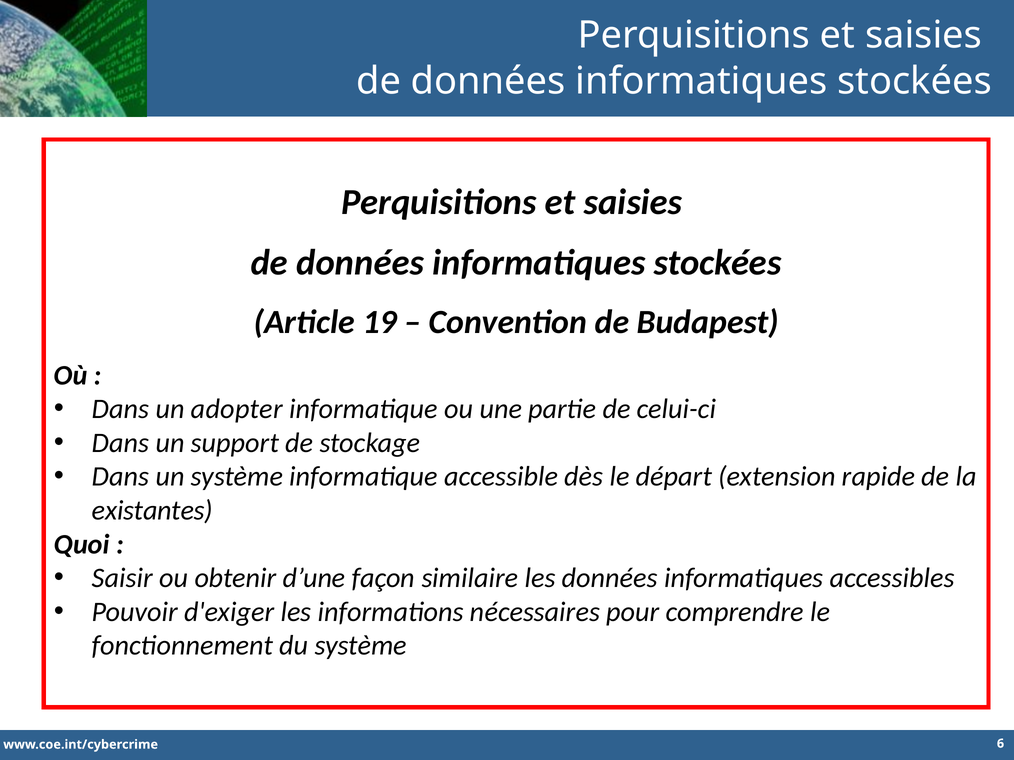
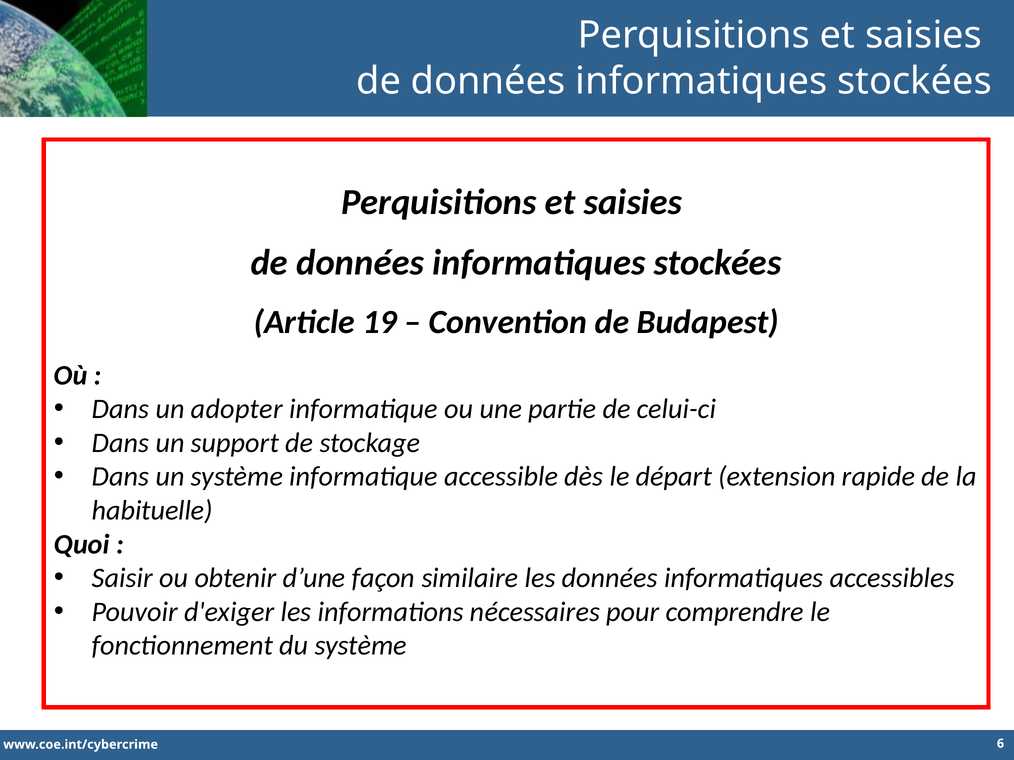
existantes: existantes -> habituelle (152, 511)
